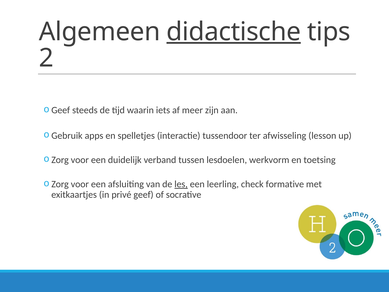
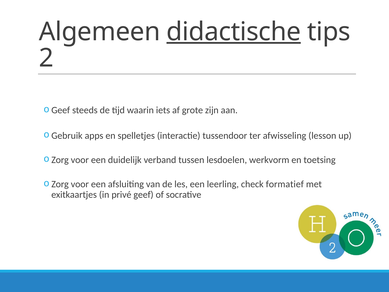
meer: meer -> grote (192, 110)
les underline: present -> none (181, 184)
formative: formative -> formatief (285, 184)
